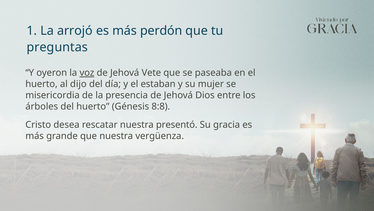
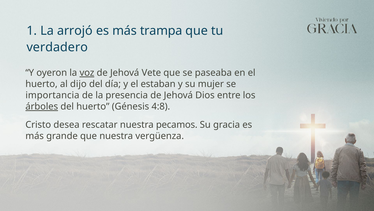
perdón: perdón -> trampa (161, 31)
preguntas: preguntas -> verdadero (57, 47)
misericordia: misericordia -> importancia (52, 95)
árboles underline: none -> present (42, 106)
8:8: 8:8 -> 4:8 (161, 106)
presentó: presentó -> pecamos (177, 124)
